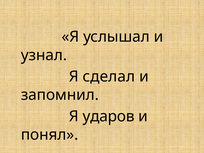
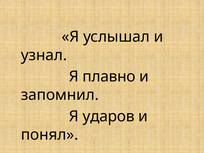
сделал: сделал -> плавно (109, 77)
